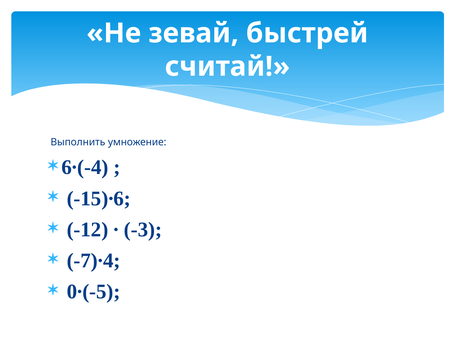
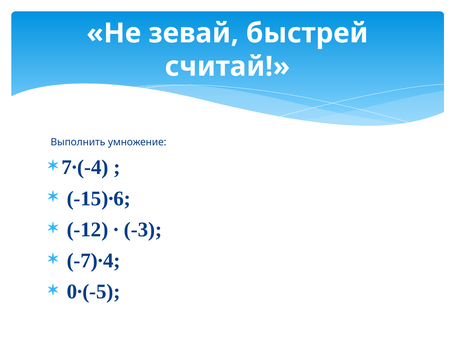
6∙(-4: 6∙(-4 -> 7∙(-4 (85, 168)
